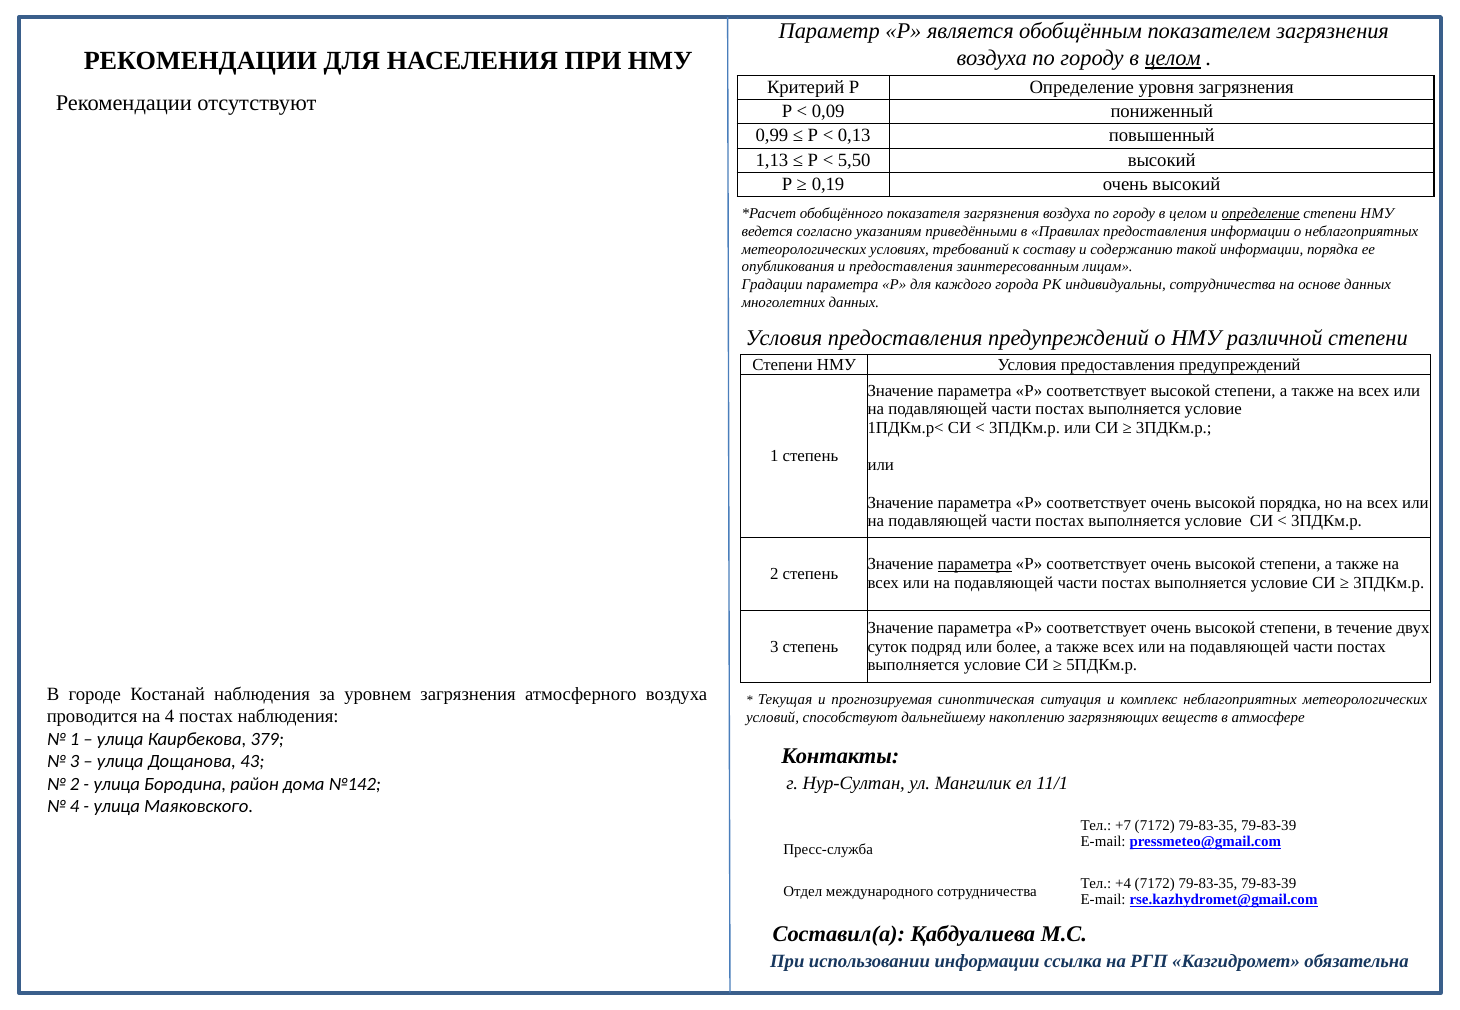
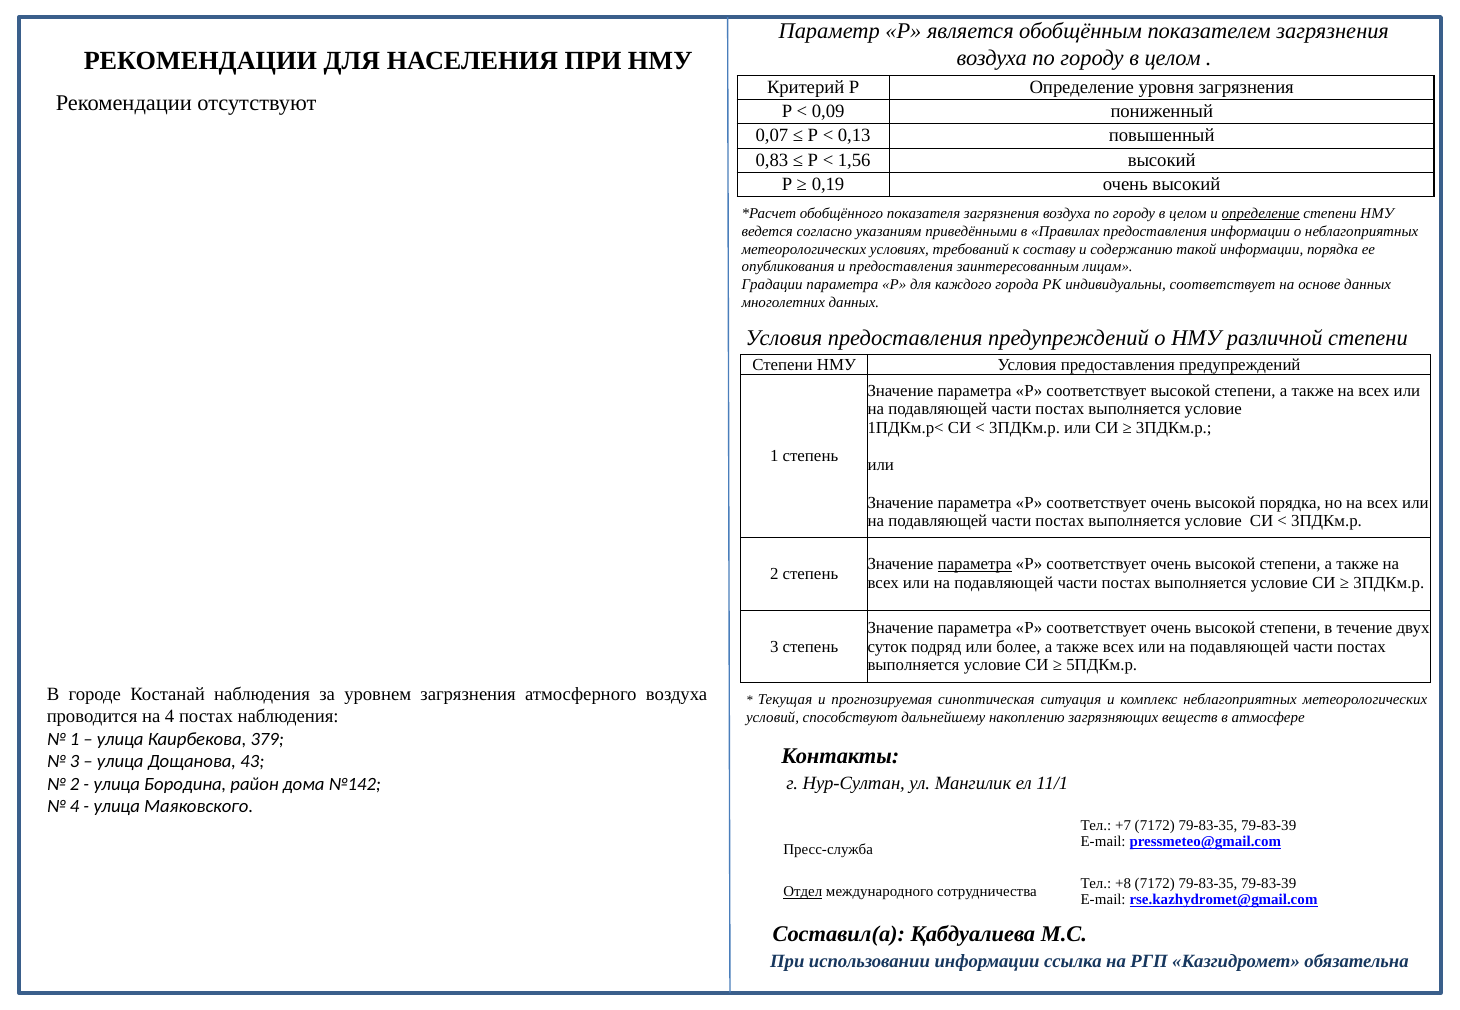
целом underline: present -> none (1173, 58)
0,99: 0,99 -> 0,07 (772, 136)
1,13: 1,13 -> 0,83 (772, 160)
5,50: 5,50 -> 1,56 (854, 160)
индивидуальны сотрудничества: сотрудничества -> соответствует (1223, 285)
+4: +4 -> +8 (1123, 884)
Отдел underline: none -> present (803, 892)
